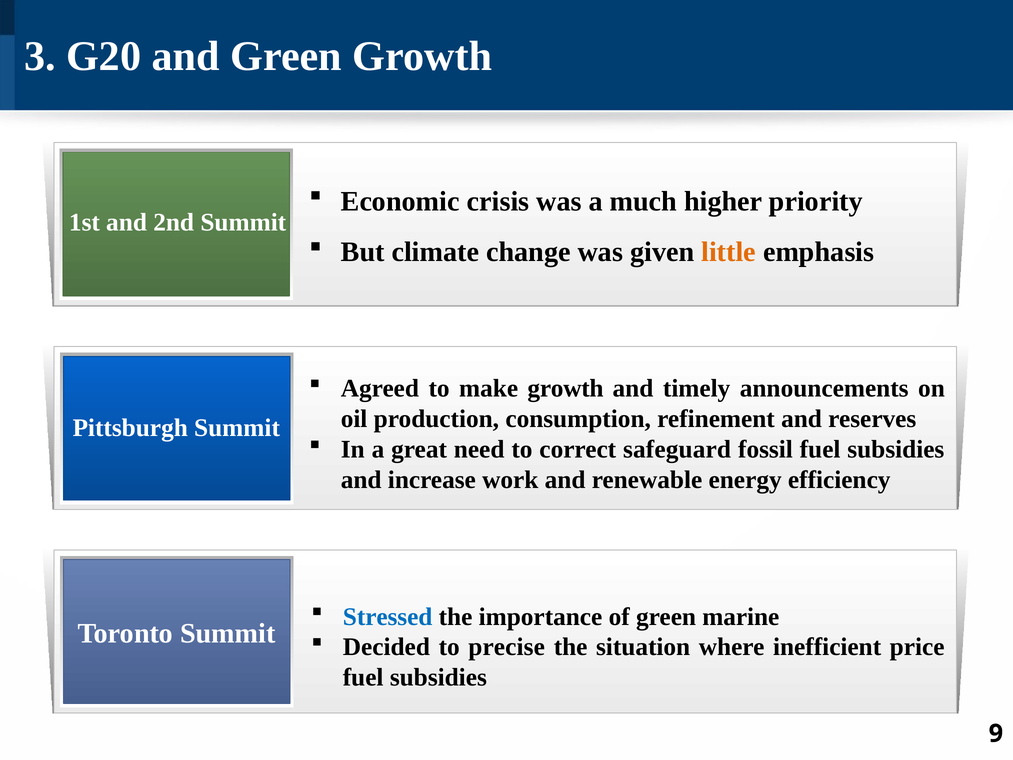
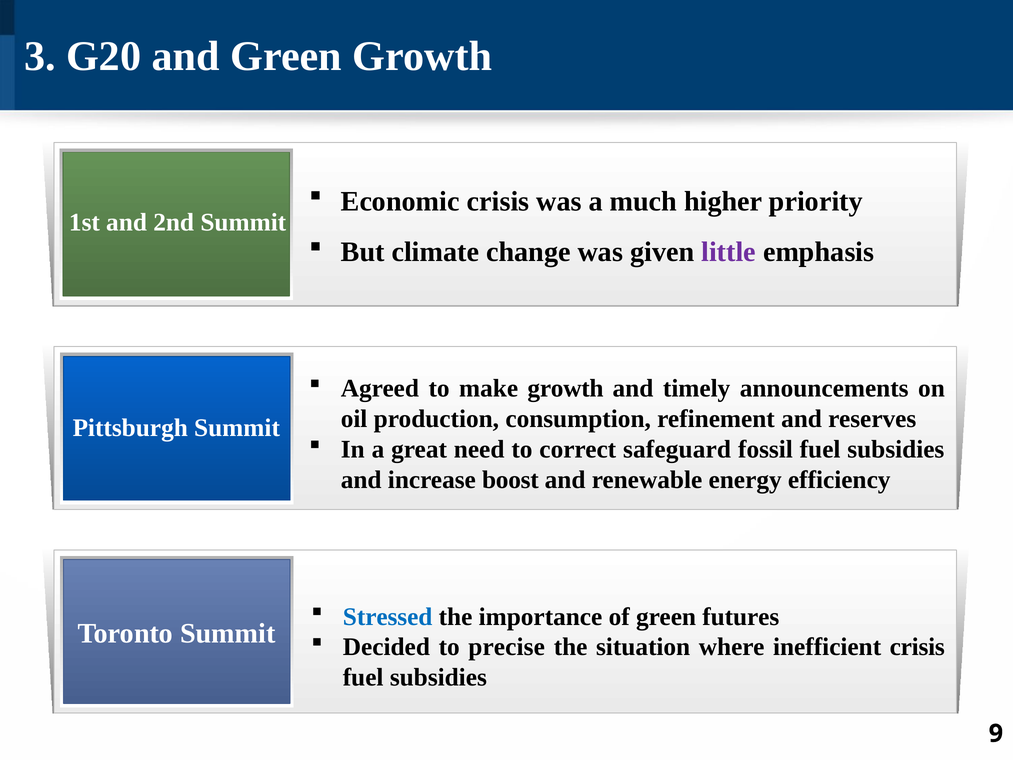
little colour: orange -> purple (729, 252)
work: work -> boost (510, 480)
marine: marine -> futures (741, 616)
inefficient price: price -> crisis (917, 647)
